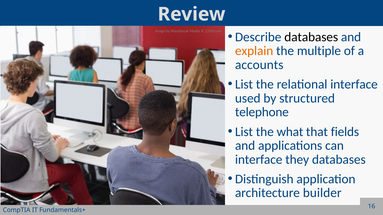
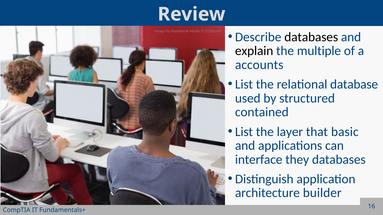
explain colour: orange -> black (254, 51)
relational interface: interface -> database (354, 85)
telephone: telephone -> contained (262, 112)
what: what -> layer (290, 132)
fields: fields -> basic (345, 132)
